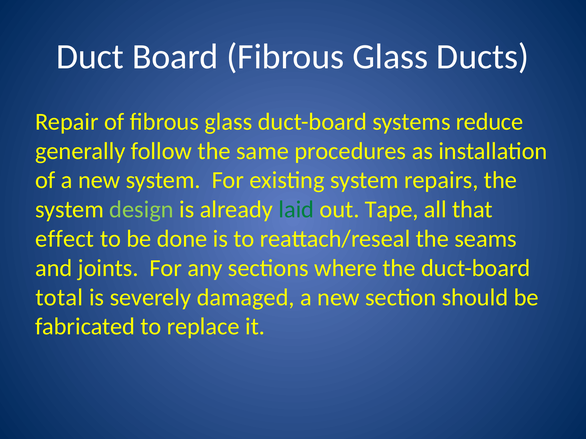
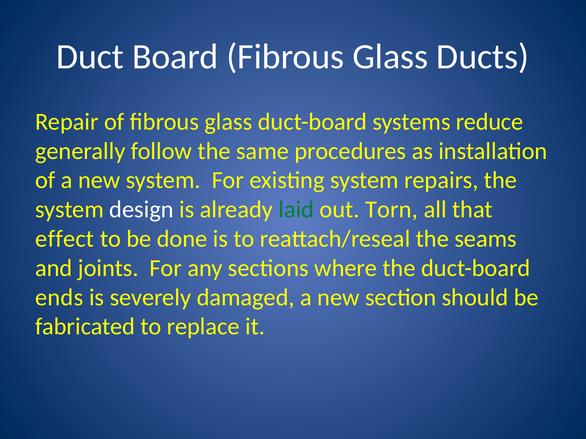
design colour: light green -> white (142, 210)
Tape: Tape -> Torn (392, 210)
total: total -> ends (59, 298)
